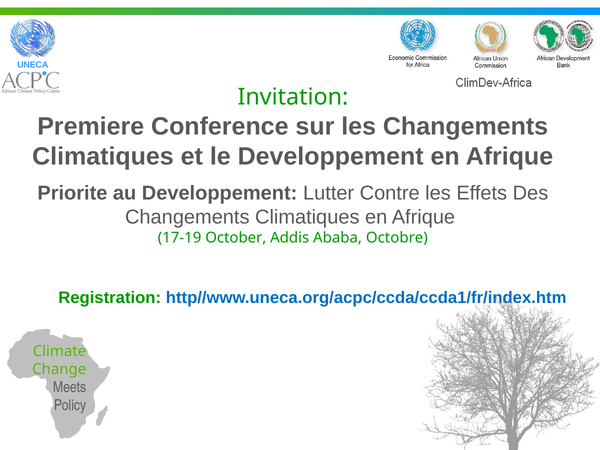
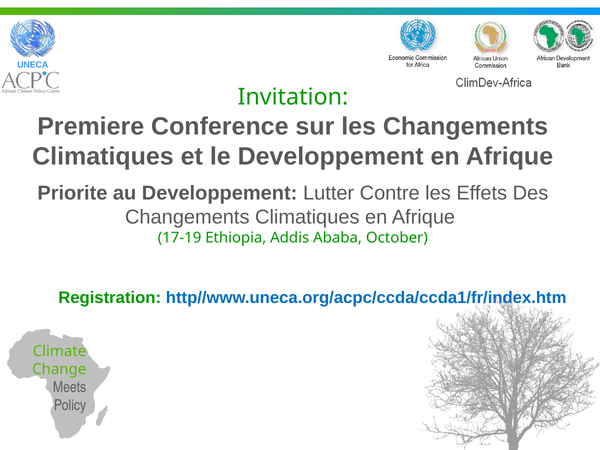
October: October -> Ethiopia (236, 238)
Octobre: Octobre -> October (397, 238)
